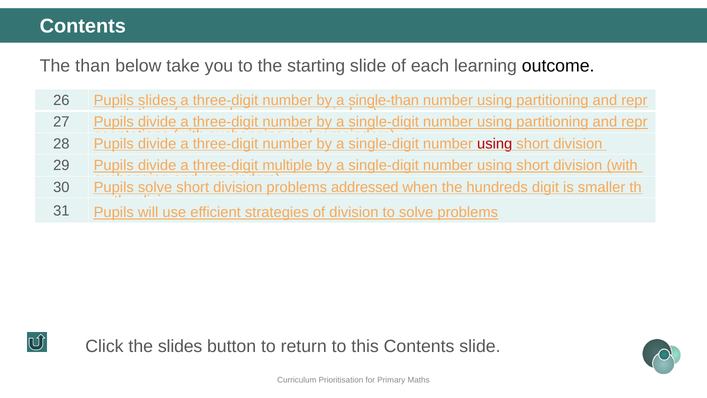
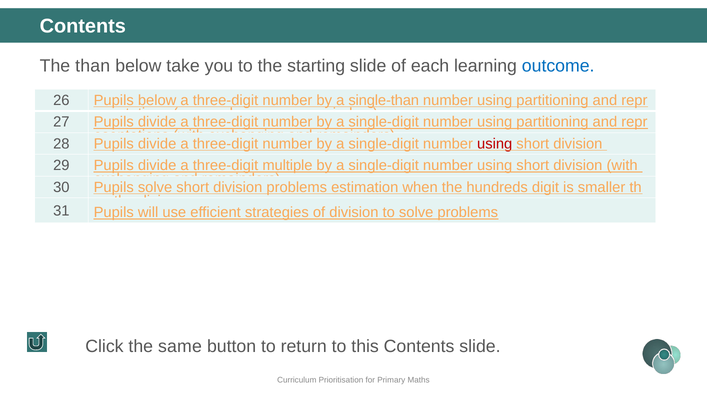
outcome colour: black -> blue (558, 66)
Pupils slides: slides -> below (157, 100)
addressed: addressed -> estimation (365, 187)
the slides: slides -> same (180, 346)
